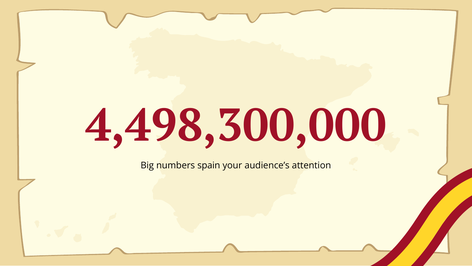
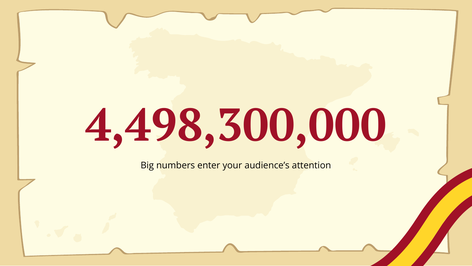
spain: spain -> enter (209, 165)
